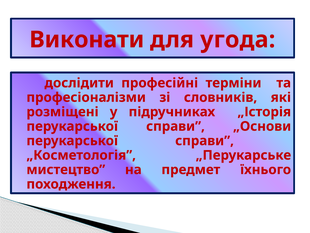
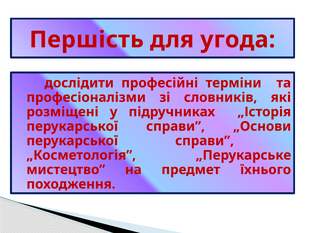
Виконати: Виконати -> Першість (87, 40)
